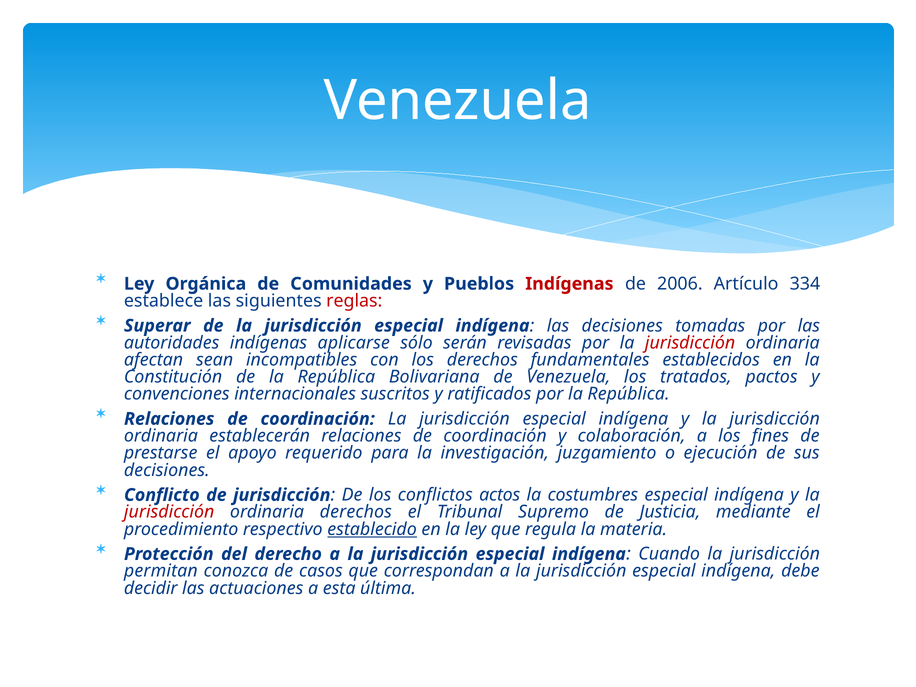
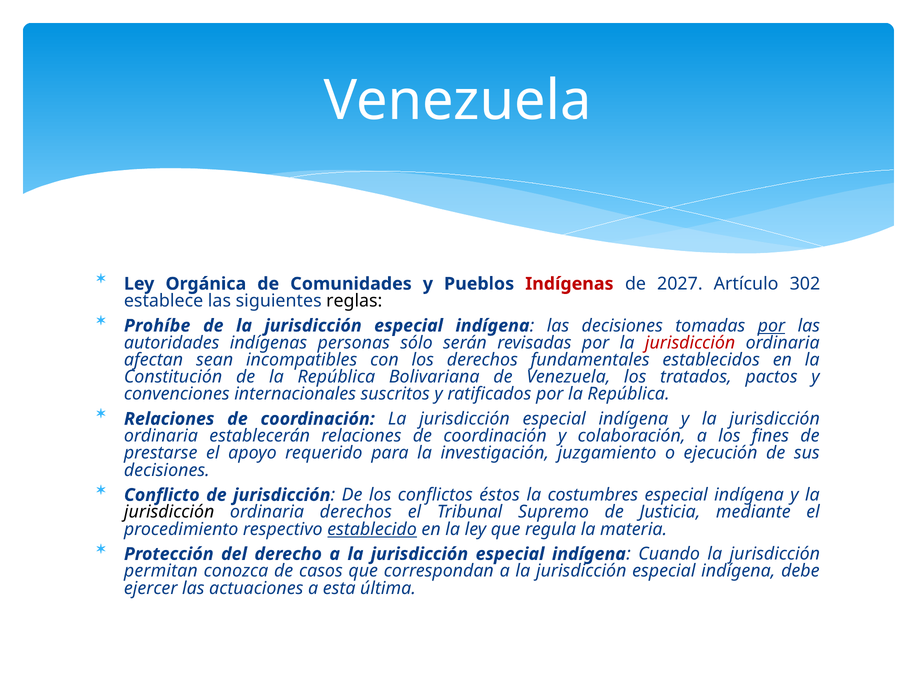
2006: 2006 -> 2027 (680, 284)
334: 334 -> 302 (805, 284)
reglas colour: red -> black (354, 301)
Superar: Superar -> Prohíbe (157, 326)
por underline: none -> present (771, 326)
aplicarse: aplicarse -> personas (354, 343)
actos: actos -> éstos (500, 495)
jurisdicción colour: red -> black (169, 512)
decidir: decidir -> ejercer (151, 588)
